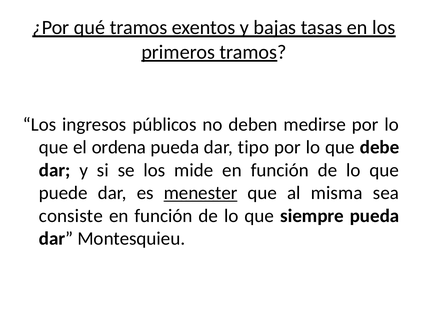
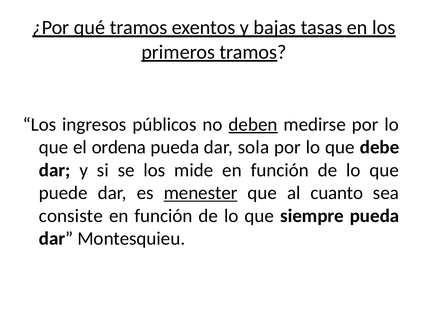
deben underline: none -> present (253, 125)
tipo: tipo -> sola (253, 147)
misma: misma -> cuanto (337, 193)
